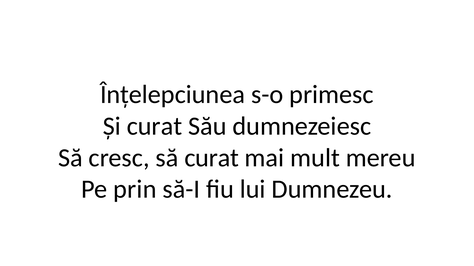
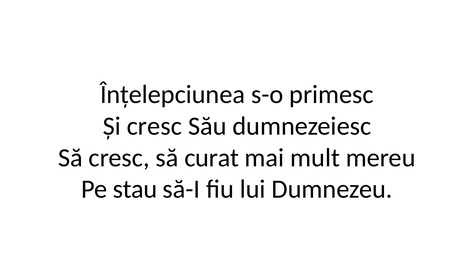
Și curat: curat -> cresc (154, 126)
prin: prin -> stau (135, 190)
